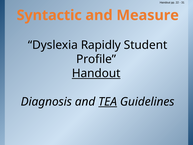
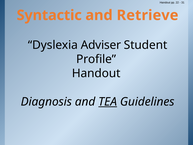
Measure: Measure -> Retrieve (148, 15)
Rapidly: Rapidly -> Adviser (101, 45)
Handout underline: present -> none (96, 73)
